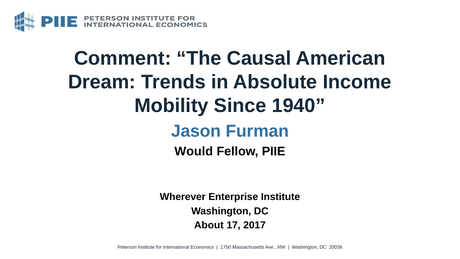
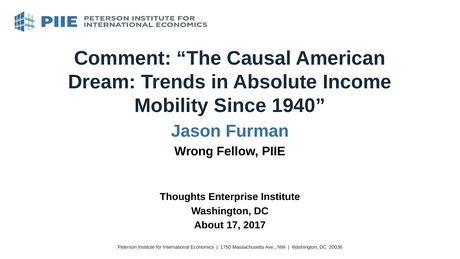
Would: Would -> Wrong (194, 151)
Wherever: Wherever -> Thoughts (183, 197)
